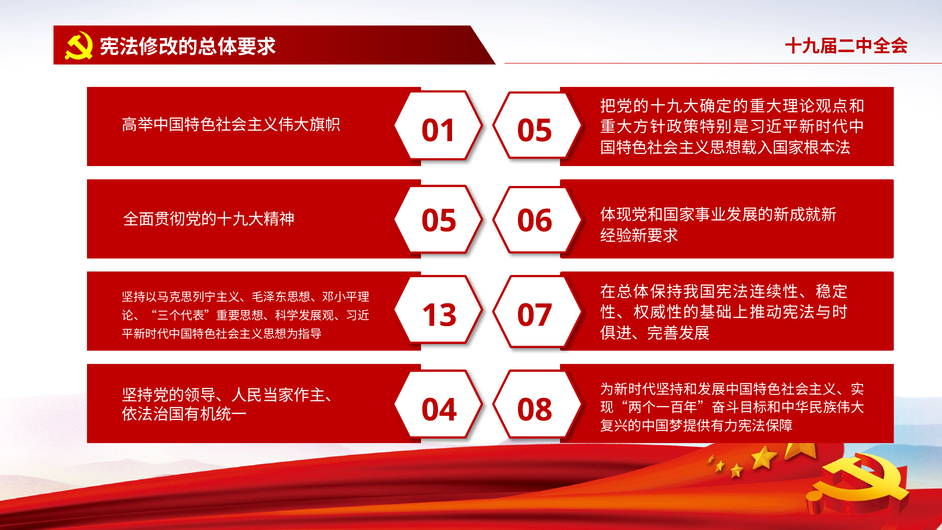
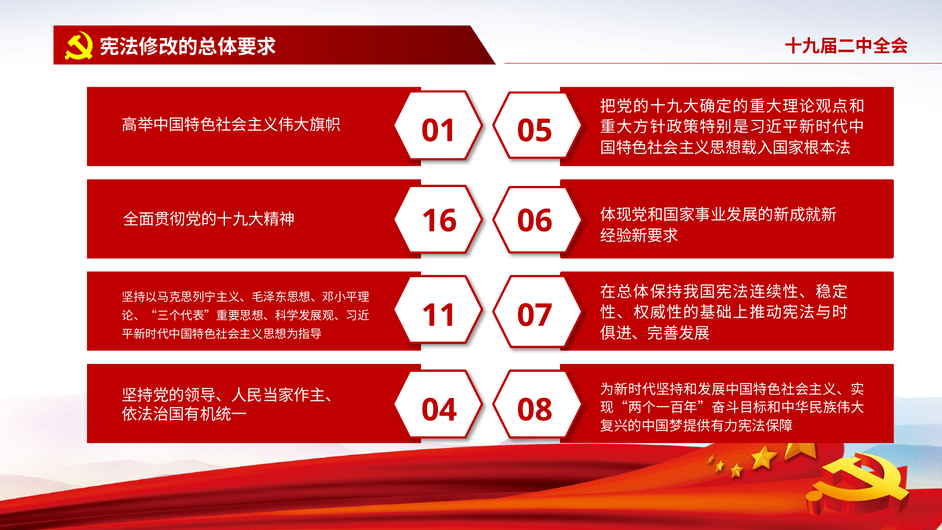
05: 05 -> 16 (439, 221)
13: 13 -> 11 (439, 315)
